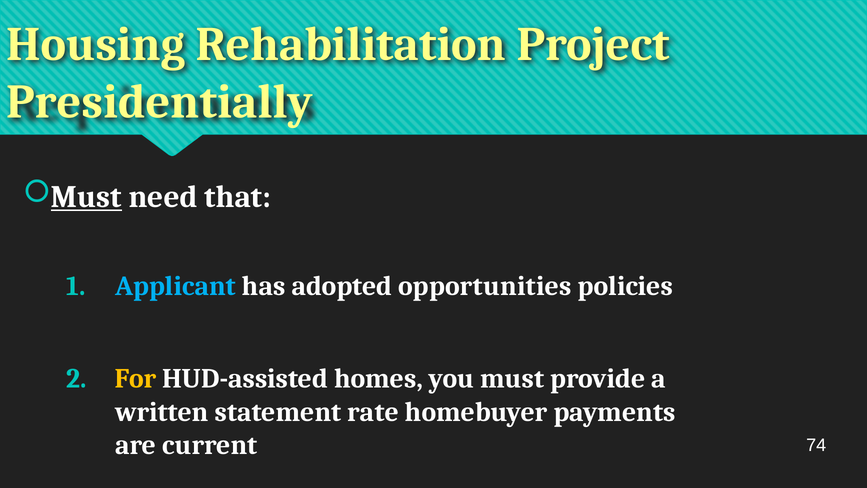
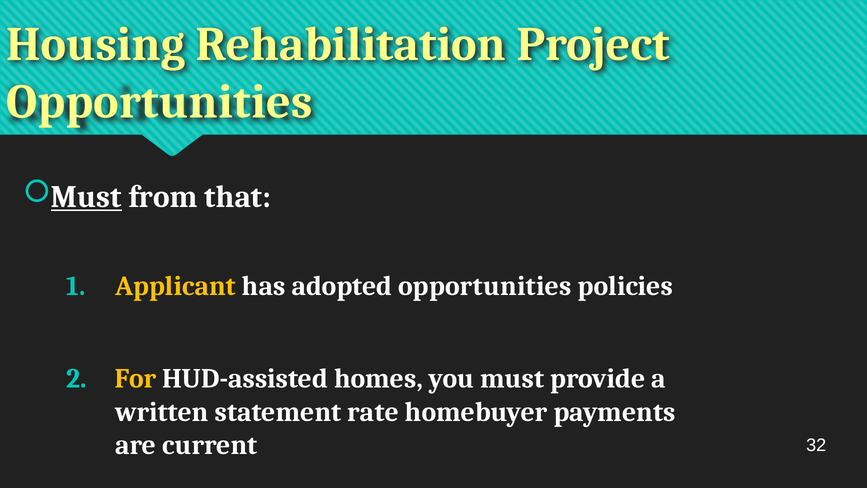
Presidentially: Presidentially -> Opportunities (159, 102)
need: need -> from (163, 197)
Applicant colour: light blue -> yellow (176, 286)
74: 74 -> 32 (816, 445)
